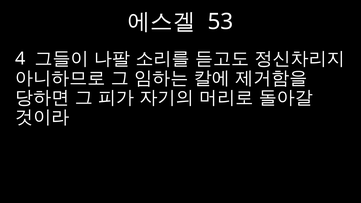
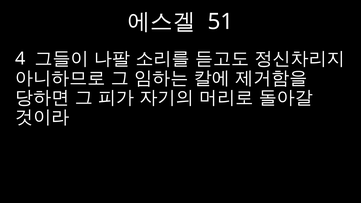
53: 53 -> 51 (220, 22)
